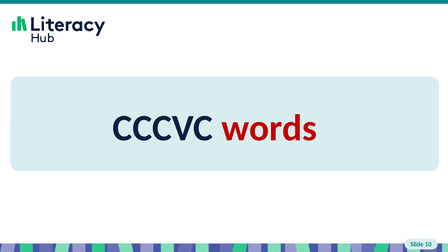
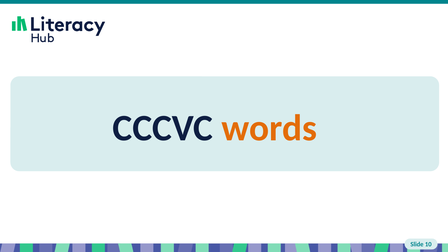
words colour: red -> orange (269, 128)
